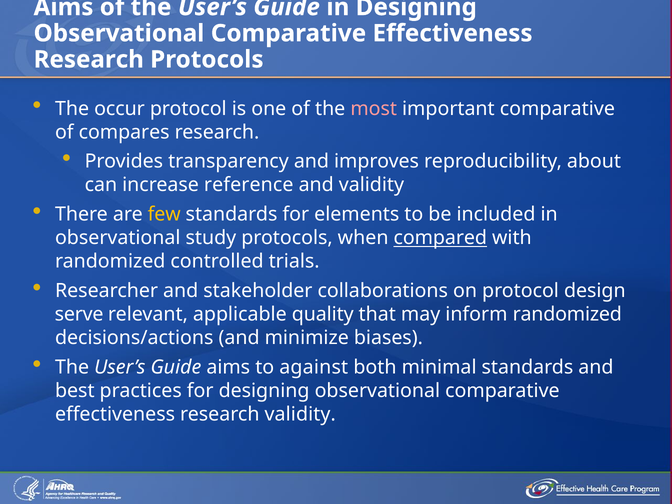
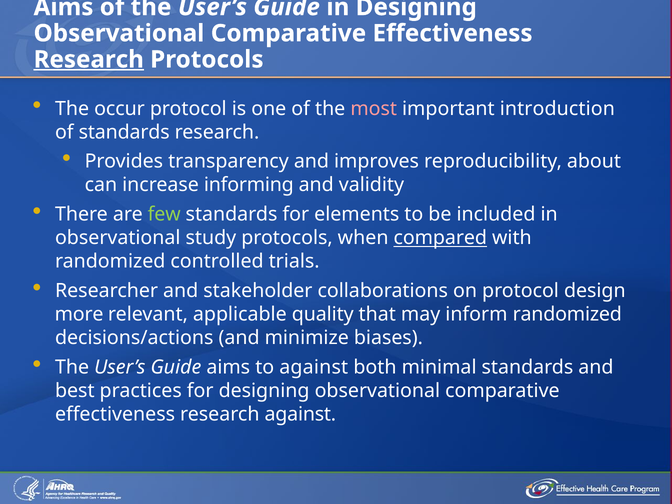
Research underline: none -> present (89, 60)
important comparative: comparative -> introduction (557, 109)
of compares: compares -> standards (124, 132)
reference: reference -> informing (249, 185)
few colour: yellow -> light green (164, 214)
serve: serve -> more (79, 314)
research validity: validity -> against (300, 414)
